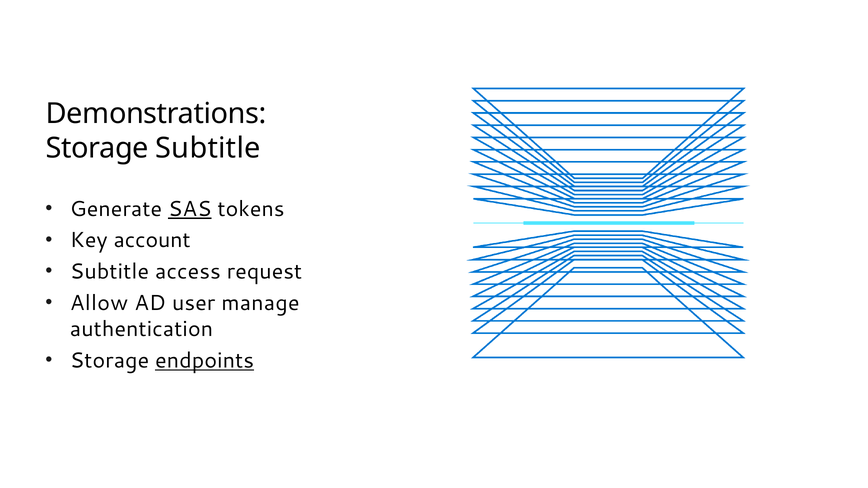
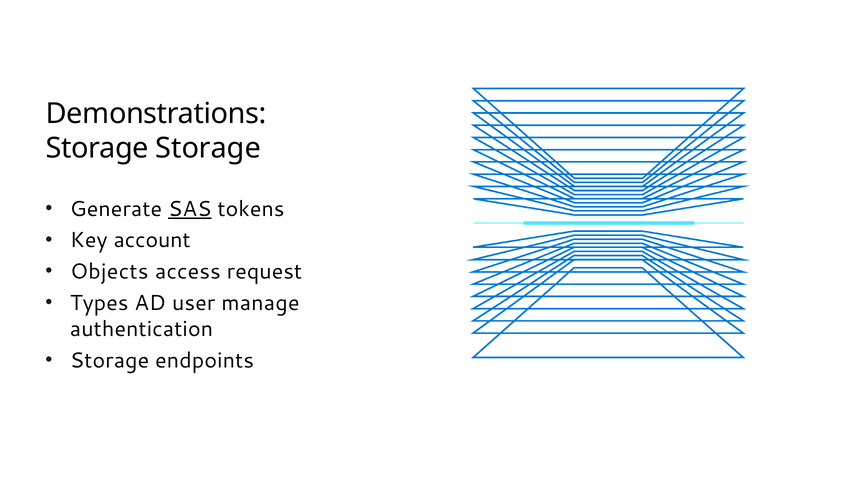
Storage Subtitle: Subtitle -> Storage (208, 149)
Subtitle: Subtitle -> Objects (109, 272)
Allow: Allow -> Types (99, 303)
endpoints underline: present -> none (205, 361)
